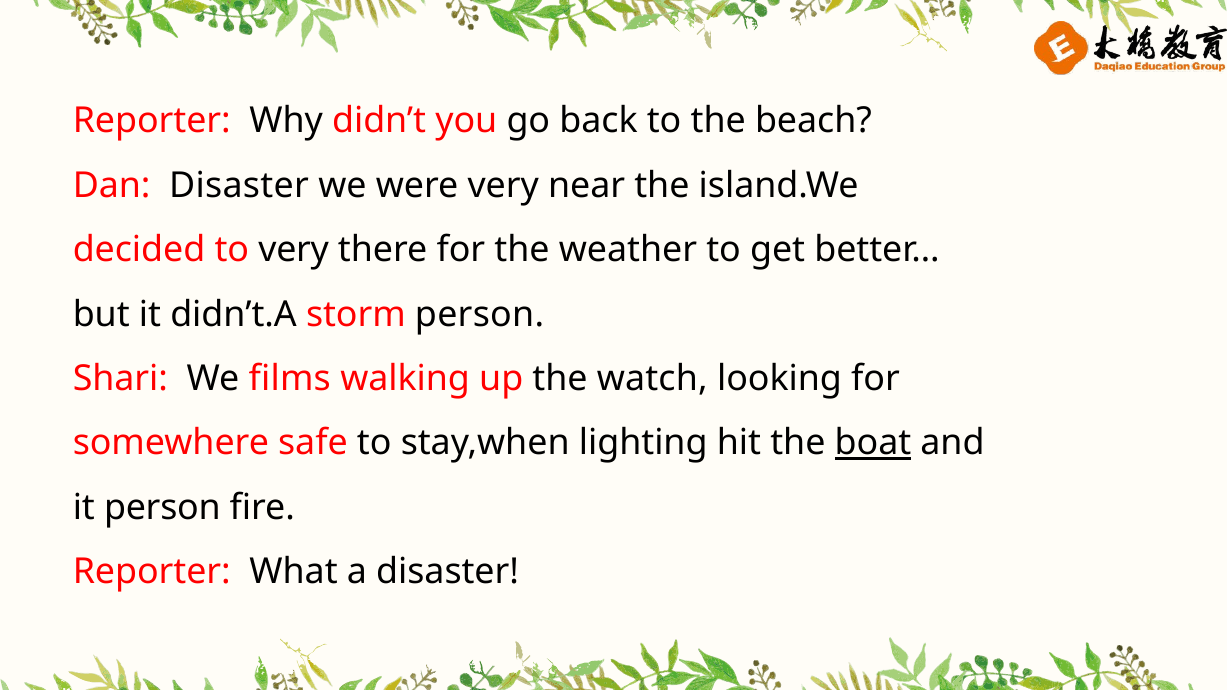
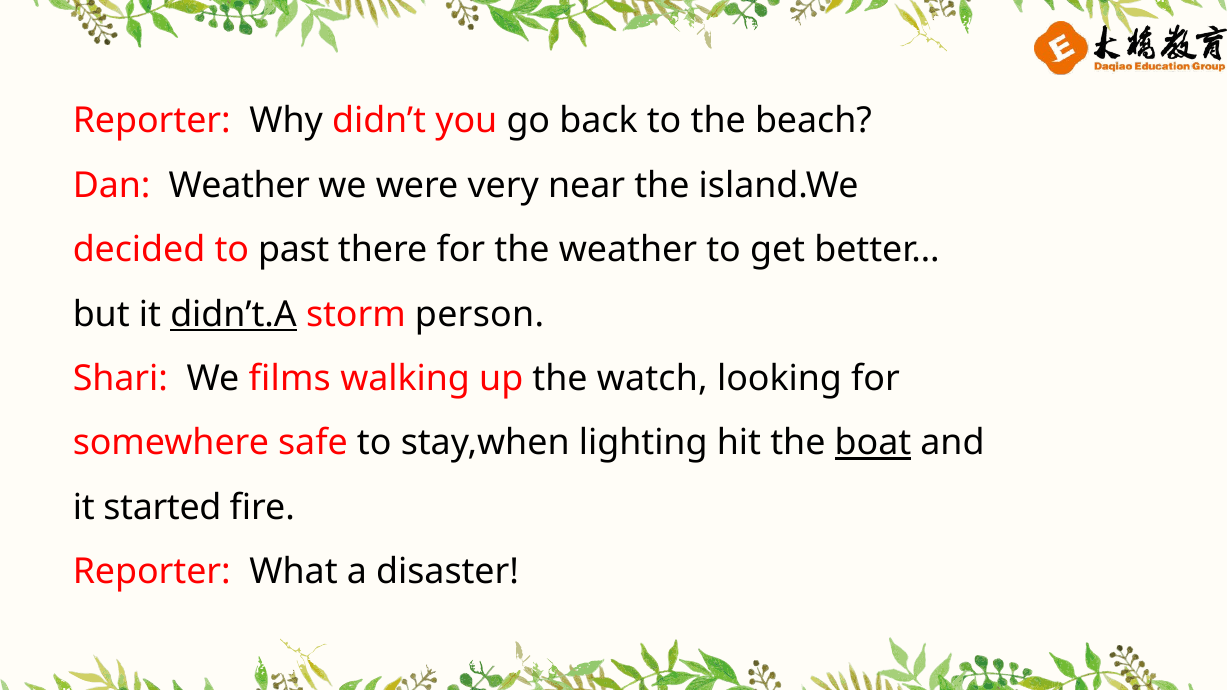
Dan Disaster: Disaster -> Weather (239, 185)
to very: very -> past (294, 250)
didn’t.A underline: none -> present (234, 314)
it person: person -> started (162, 508)
